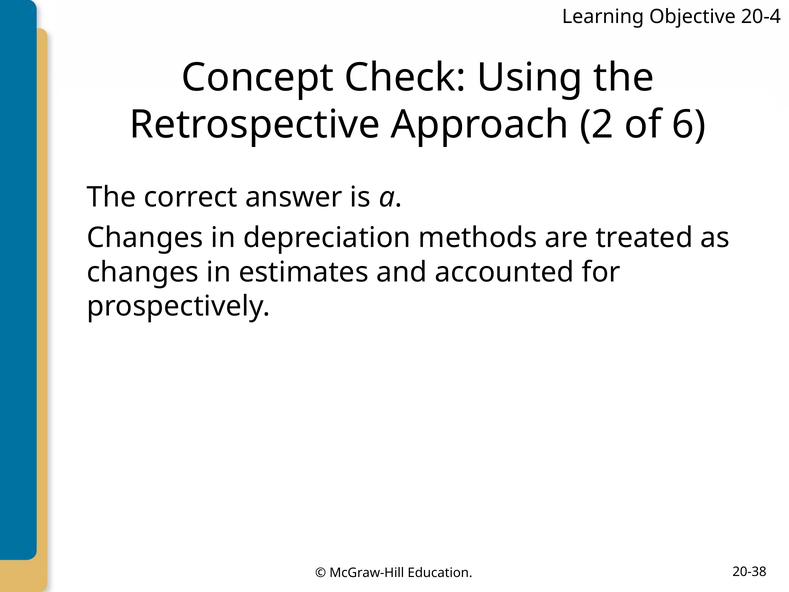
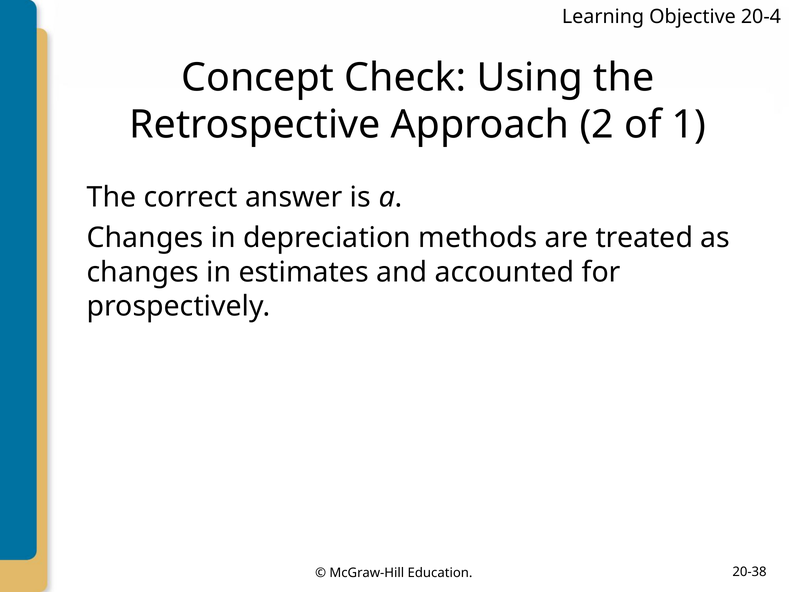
6: 6 -> 1 (689, 125)
